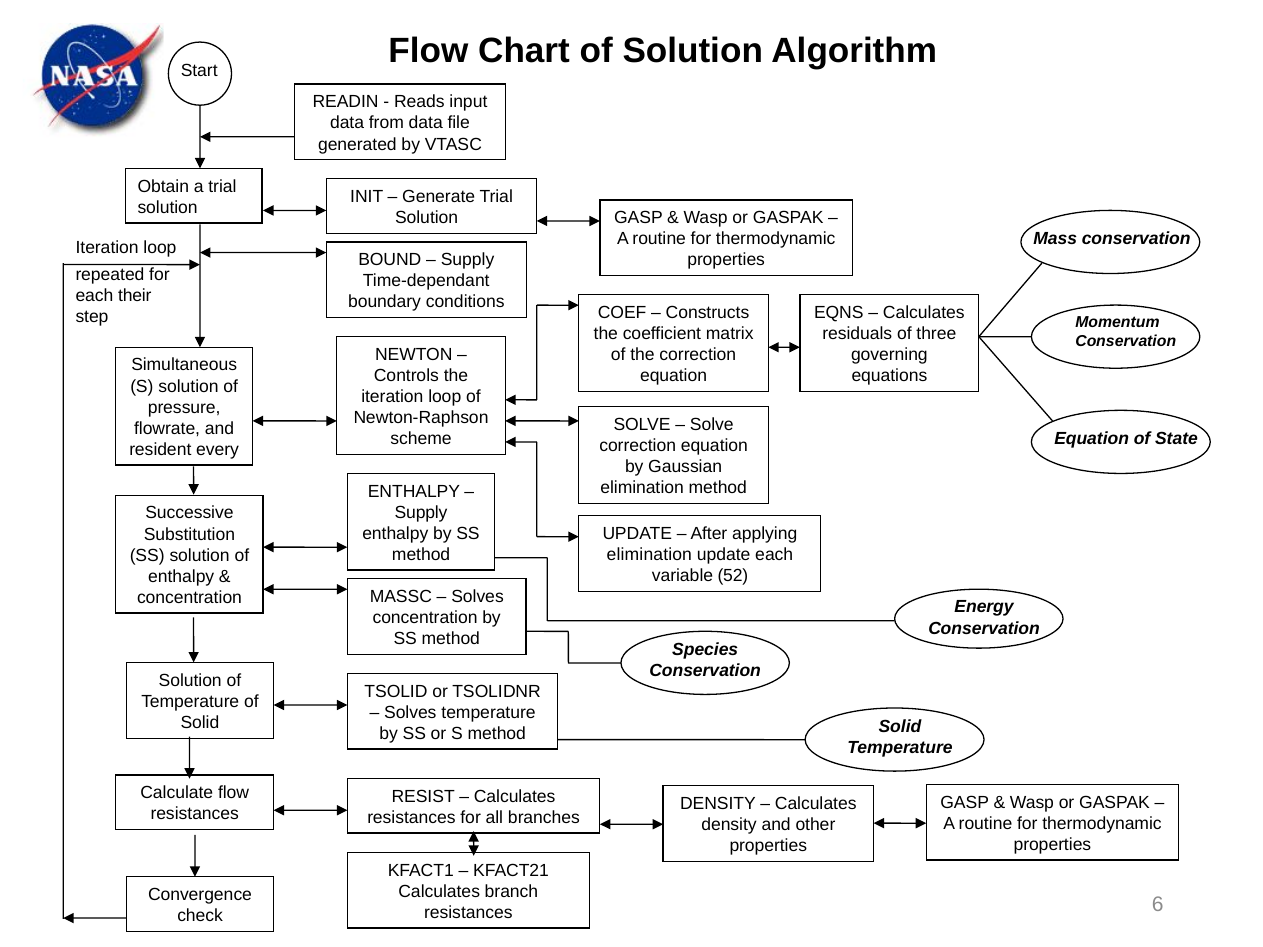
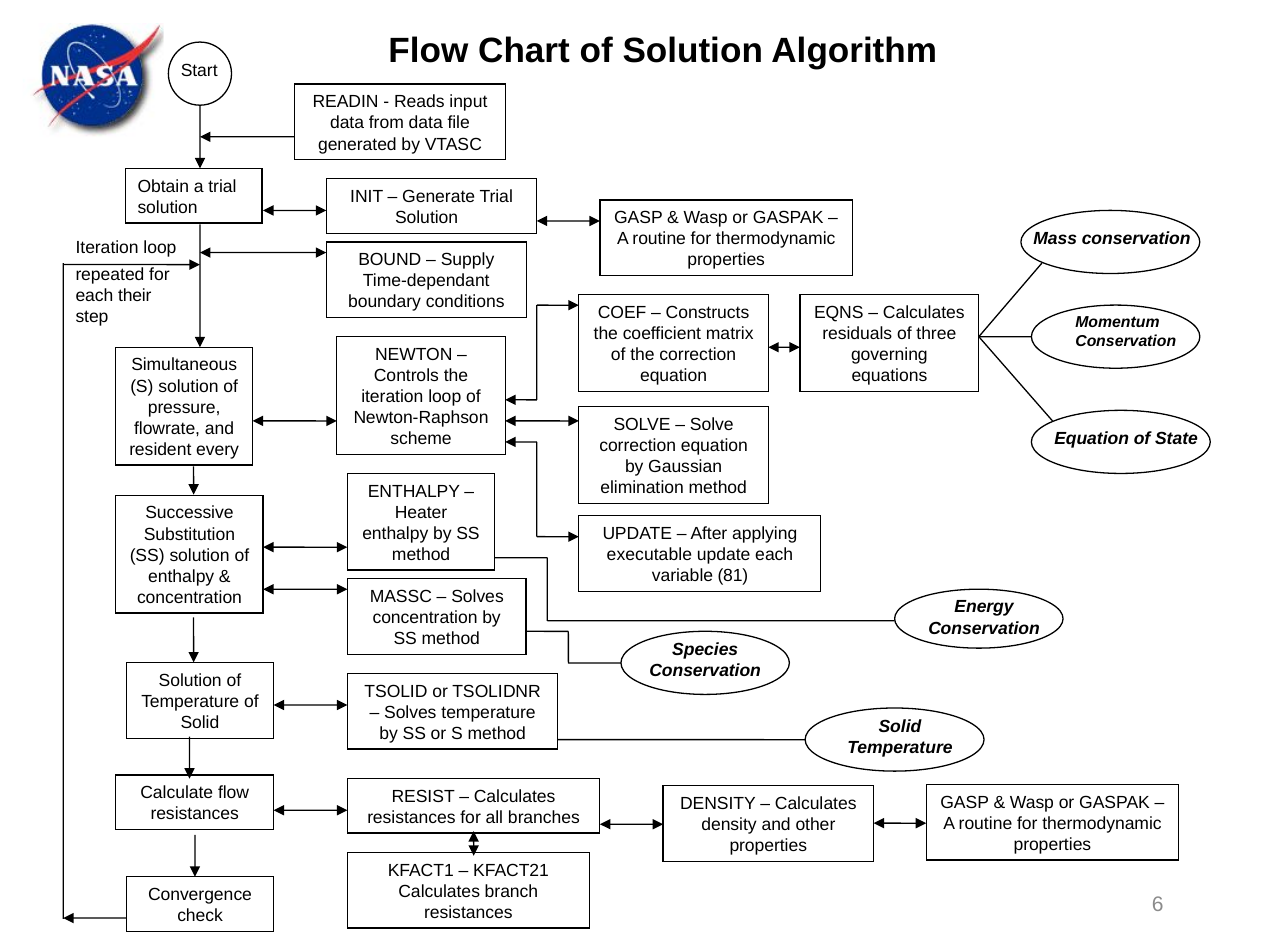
Supply: Supply -> Heater (421, 513)
elimination: elimination -> executable (649, 555)
52: 52 -> 81 (733, 576)
